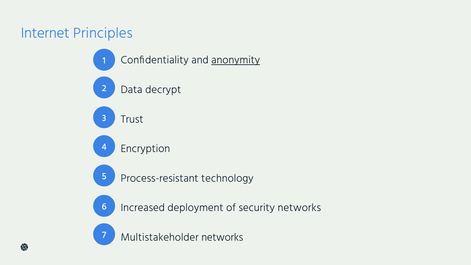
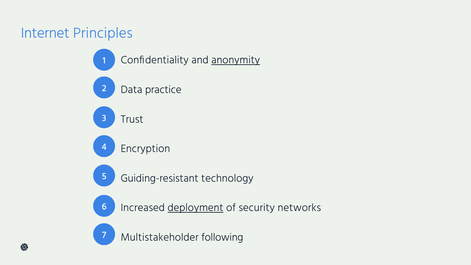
decrypt: decrypt -> practice (163, 90)
Process-resistant: Process-resistant -> Guiding-resistant (160, 178)
deployment underline: none -> present (195, 208)
Multistakeholder networks: networks -> following (222, 237)
